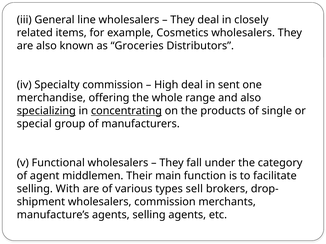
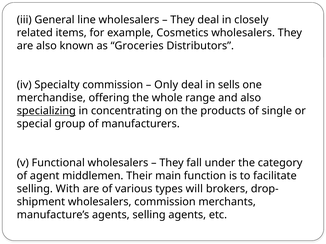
High: High -> Only (166, 85)
sent: sent -> sells (229, 85)
concentrating underline: present -> none (126, 111)
sell: sell -> will (194, 189)
